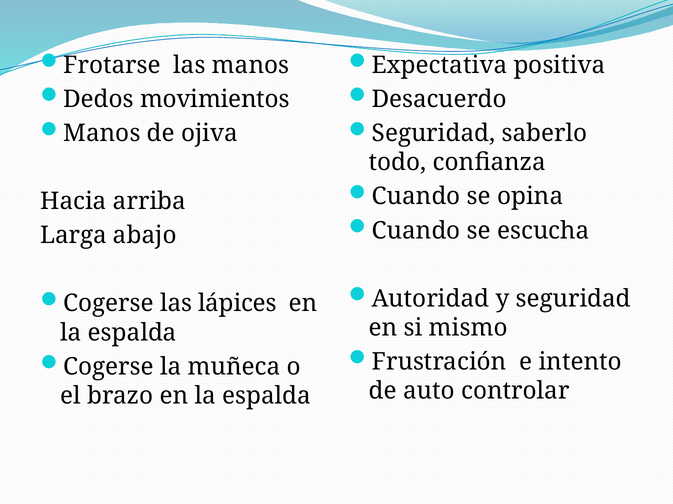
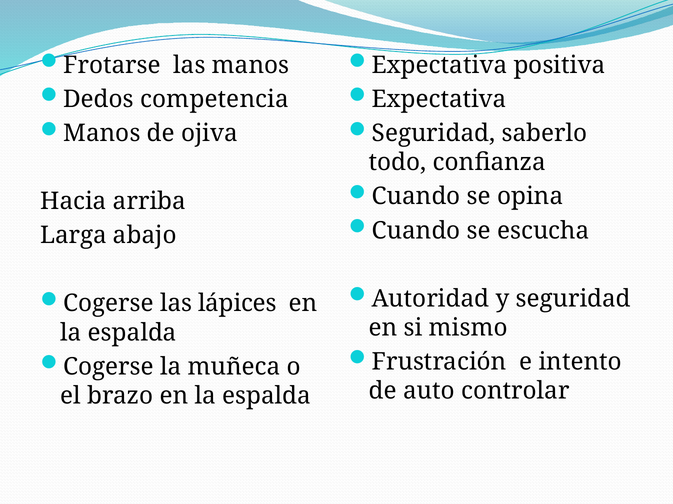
movimientos: movimientos -> competencia (215, 99)
Desacuerdo: Desacuerdo -> Expectativa (439, 99)
